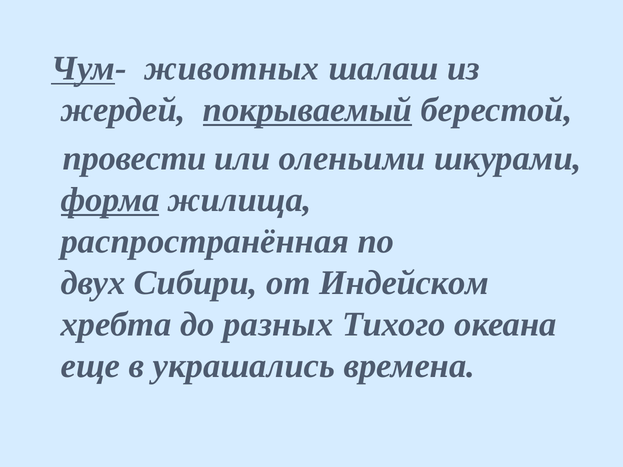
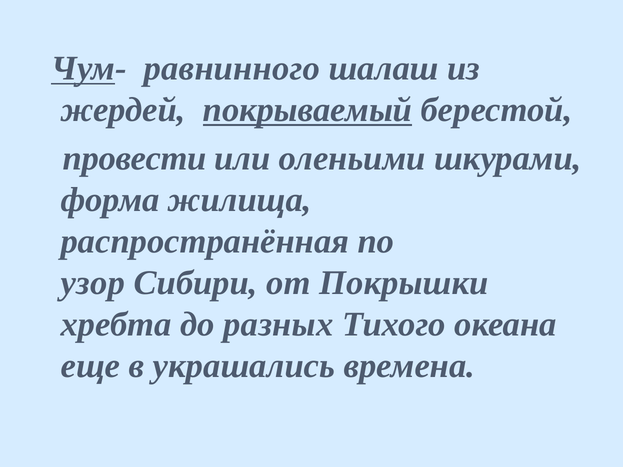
животных: животных -> равнинного (232, 69)
форма underline: present -> none (110, 200)
двух: двух -> узор (93, 283)
Индейском: Индейском -> Покрышки (404, 283)
